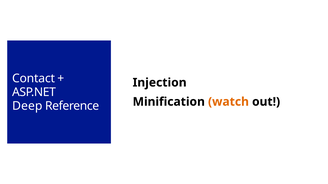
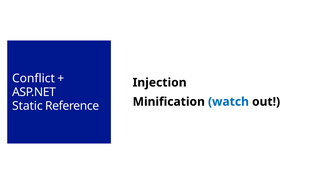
Contact: Contact -> Conflict (33, 79)
watch colour: orange -> blue (228, 102)
Deep: Deep -> Static (27, 106)
